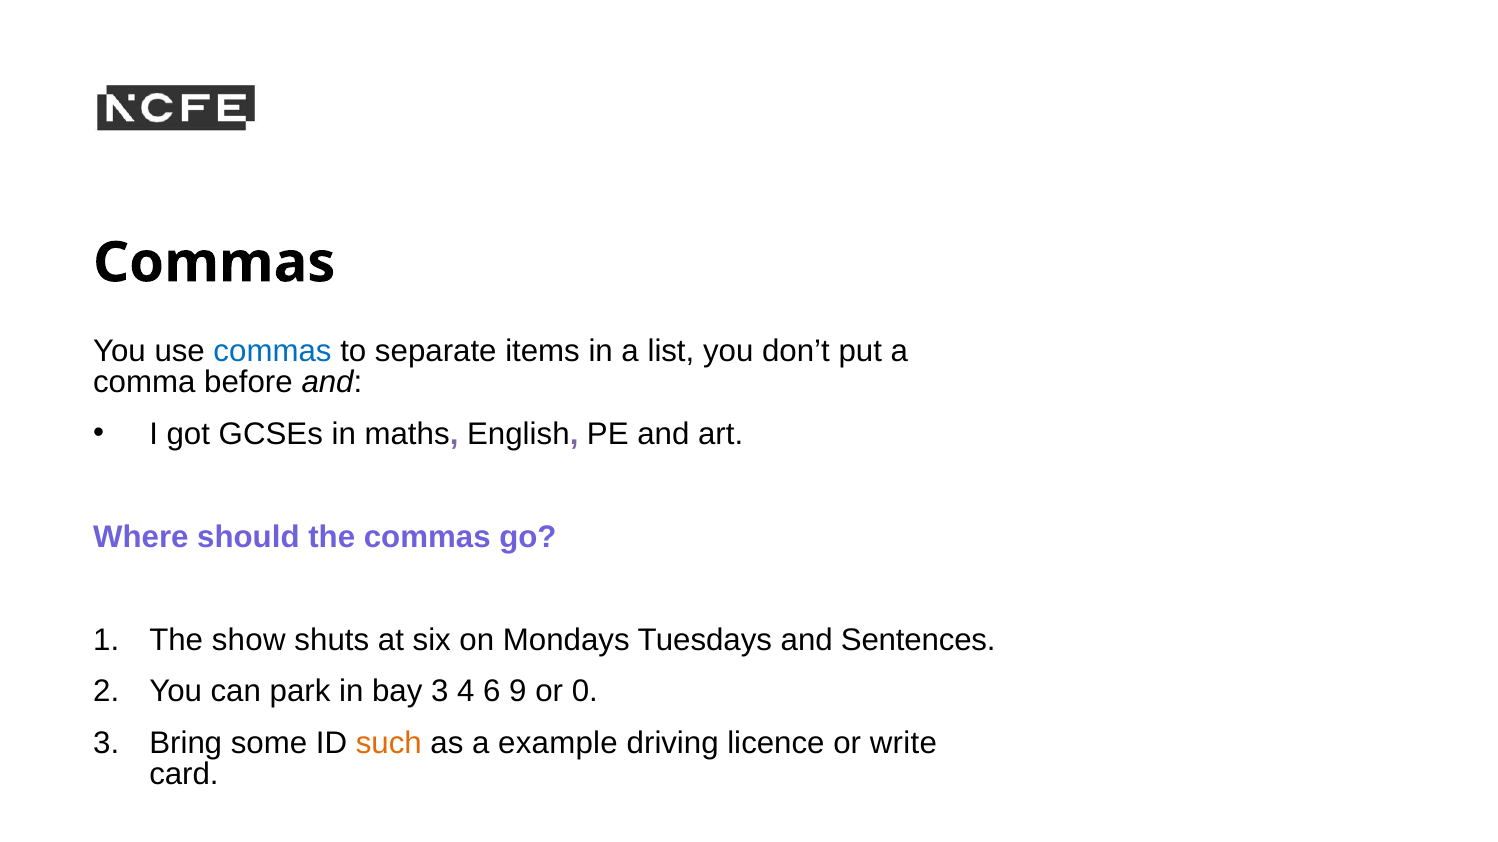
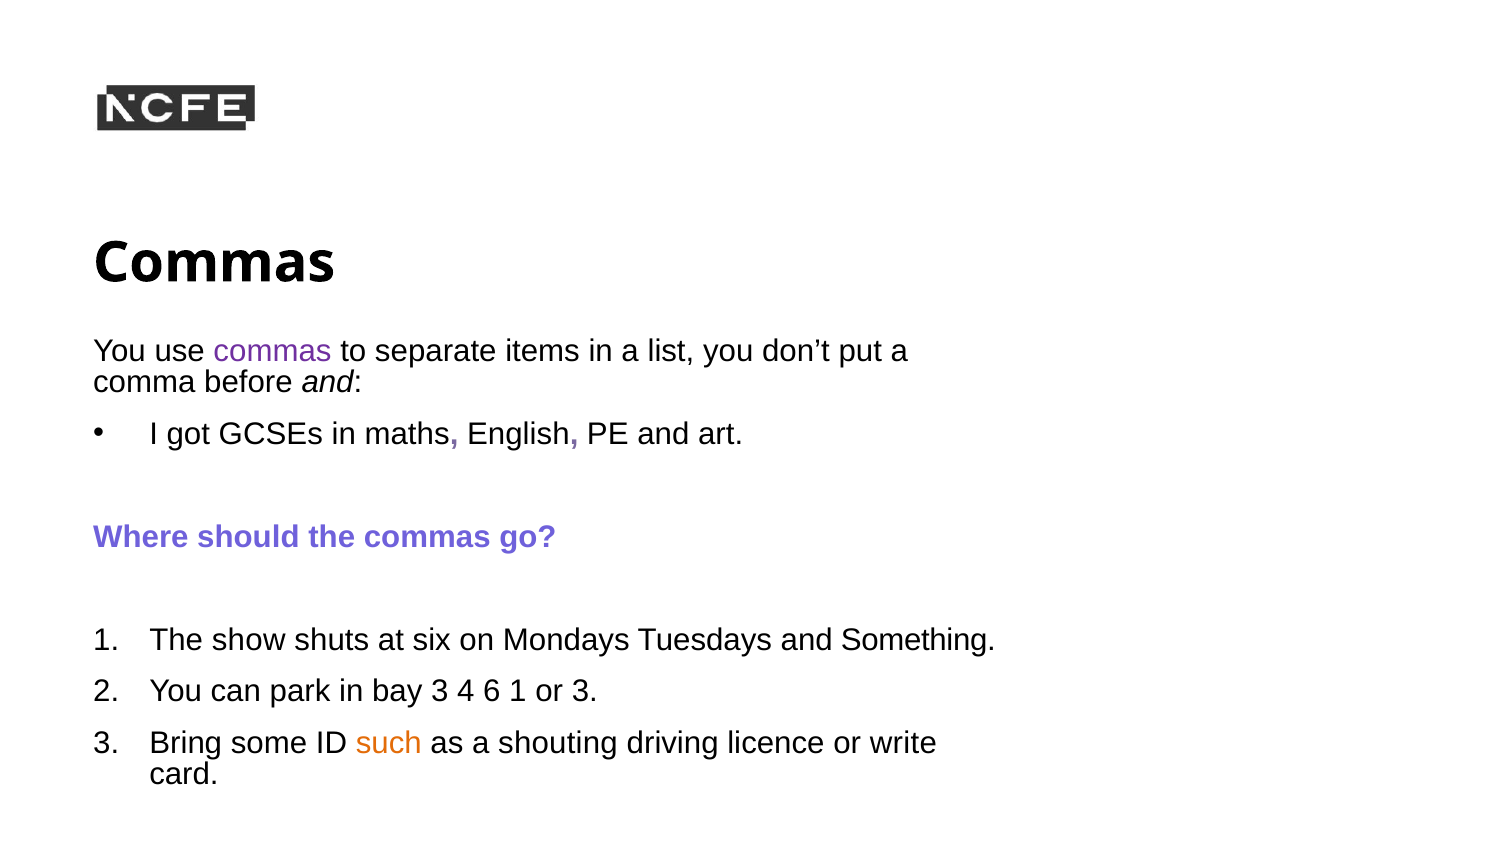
commas colour: blue -> purple (273, 351)
Sentences: Sentences -> Something (918, 640)
6 9: 9 -> 1 (518, 692)
or 0: 0 -> 3 (585, 692)
example: example -> shouting (558, 743)
